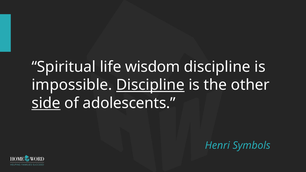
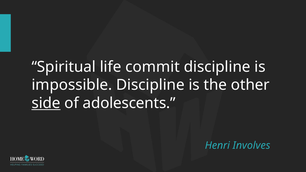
wisdom: wisdom -> commit (153, 67)
Discipline underline: present -> none (150, 85)
Symbols: Symbols -> Involves (251, 146)
